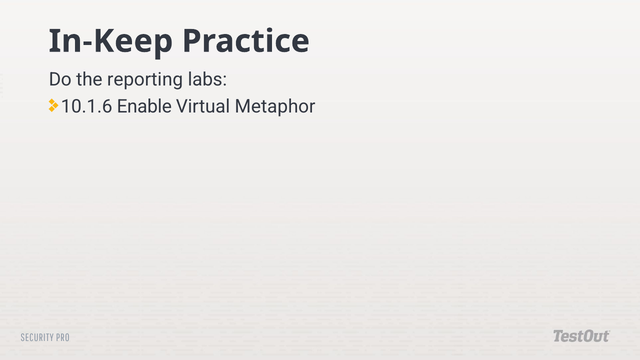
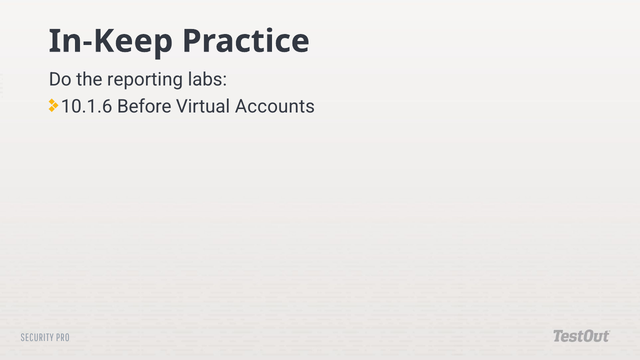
Enable: Enable -> Before (144, 106)
Metaphor: Metaphor -> Accounts (275, 106)
